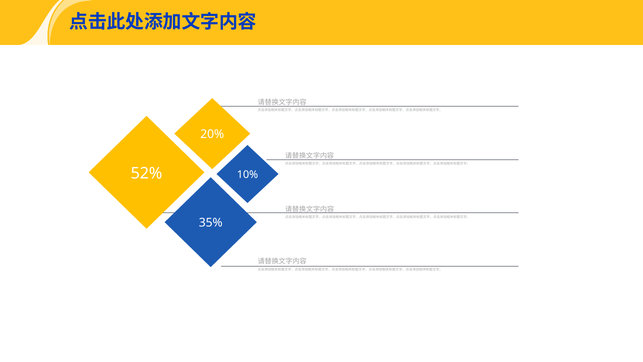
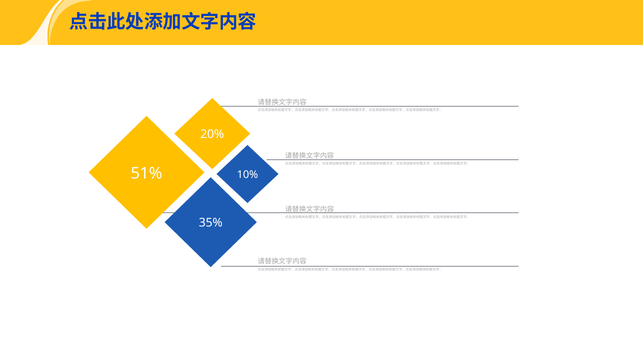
52%: 52% -> 51% (146, 173)
